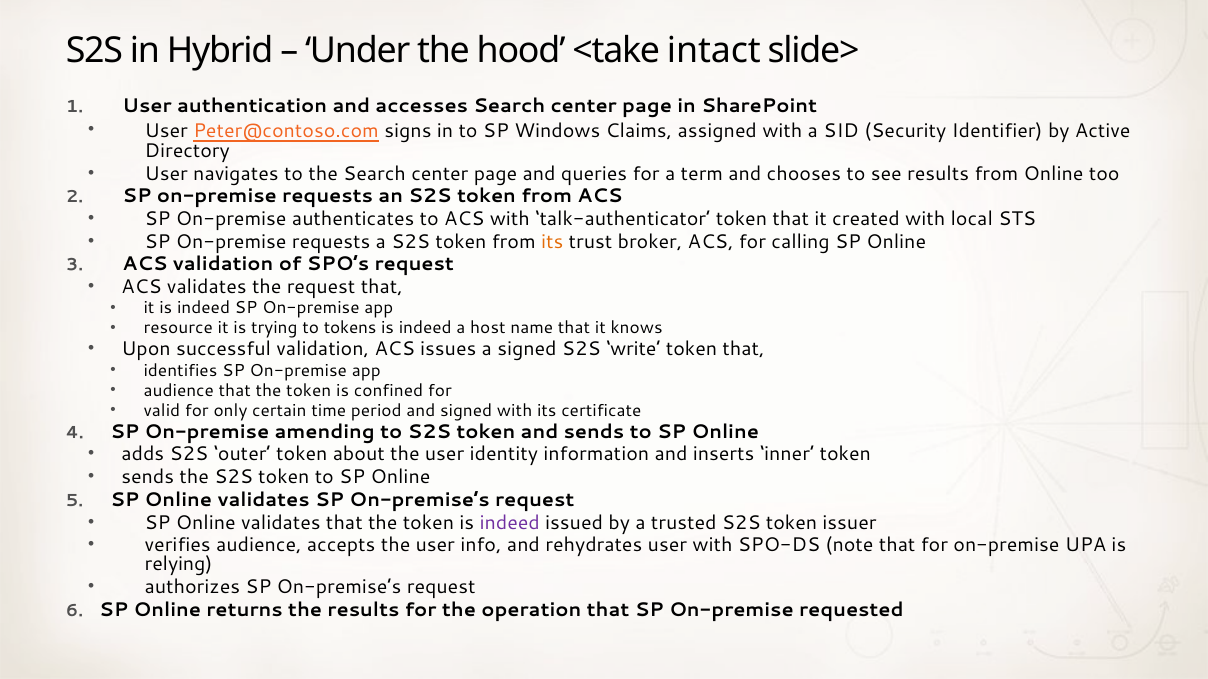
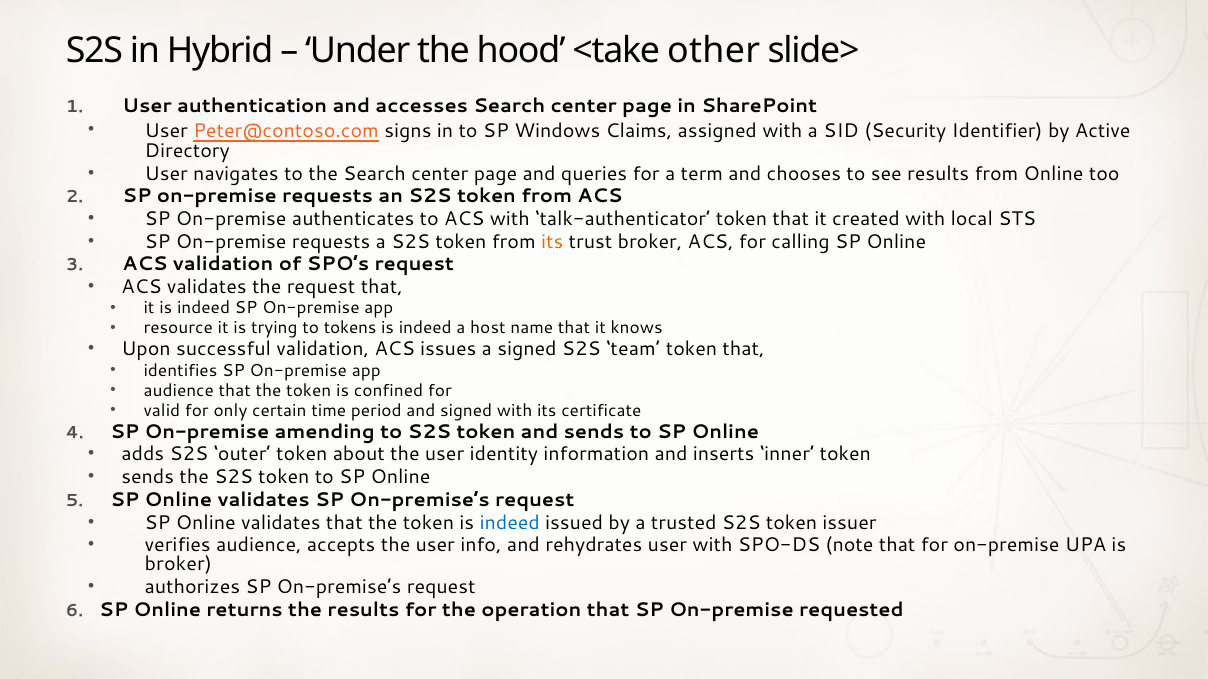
intact: intact -> other (714, 51)
write: write -> team (633, 350)
indeed colour: purple -> blue (510, 523)
relying: relying -> broker (178, 565)
